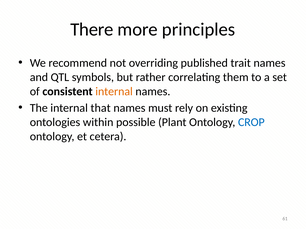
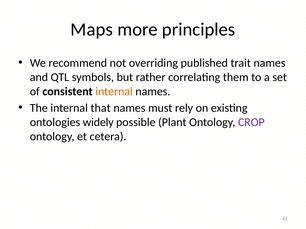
There: There -> Maps (92, 30)
within: within -> widely (98, 122)
CROP colour: blue -> purple (251, 122)
